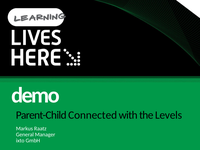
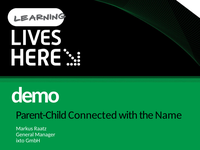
Levels: Levels -> Name (168, 115)
